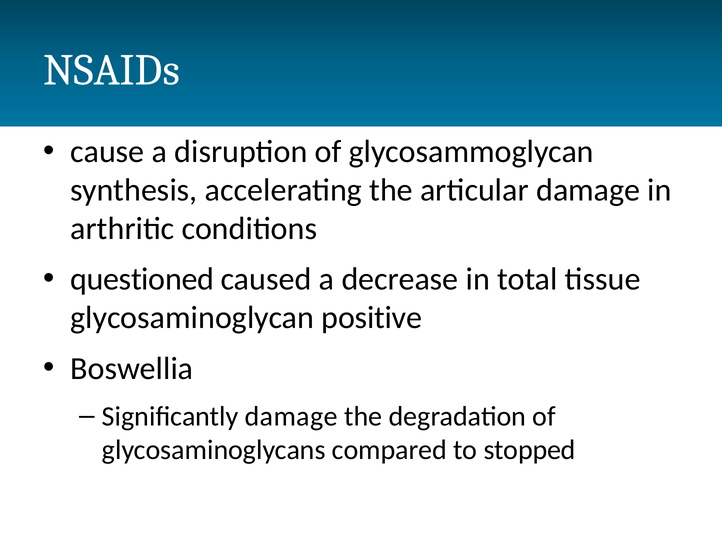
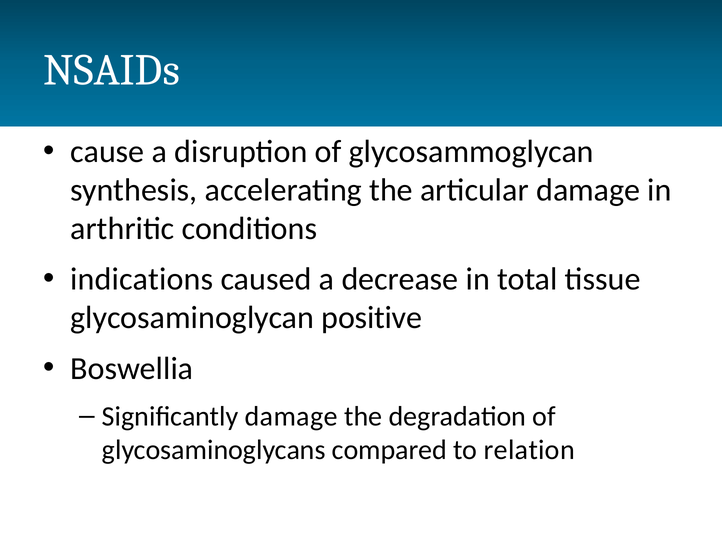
questioned: questioned -> indications (142, 279)
stopped: stopped -> relation (529, 450)
